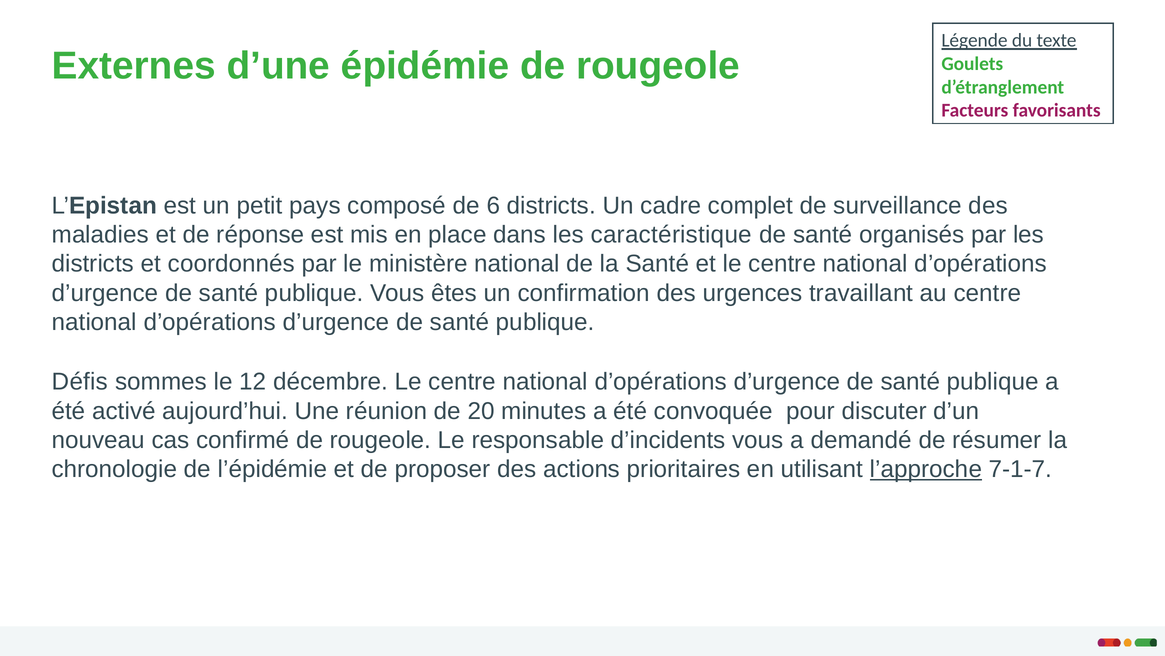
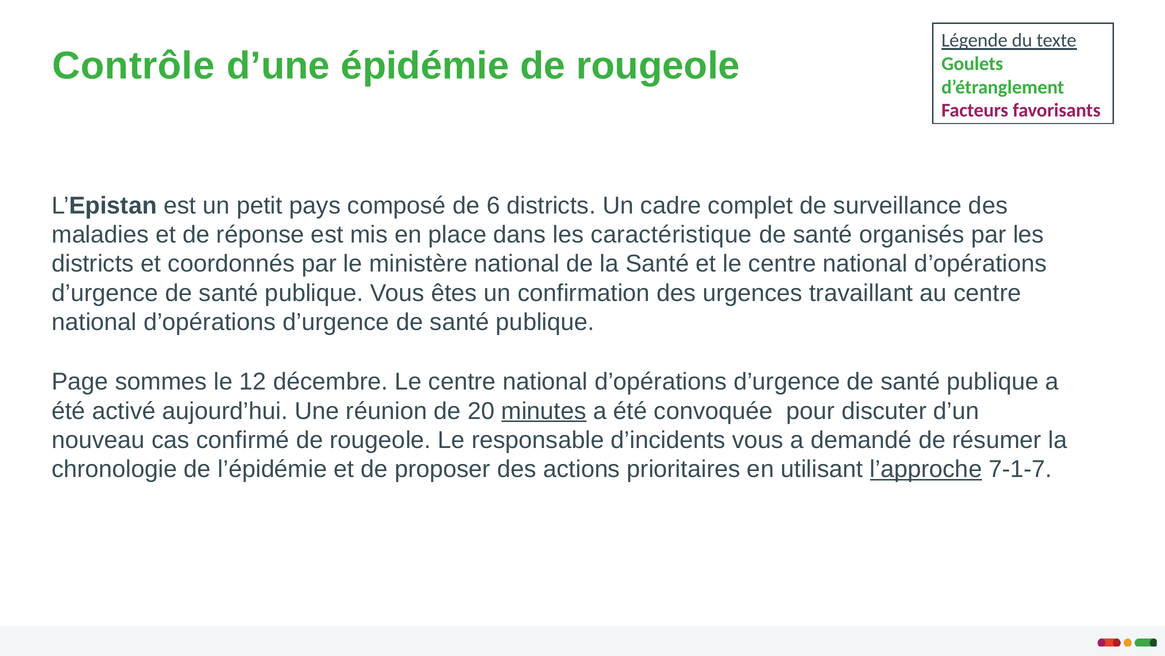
Externes: Externes -> Contrôle (134, 66)
Défis: Défis -> Page (80, 381)
minutes underline: none -> present (544, 411)
